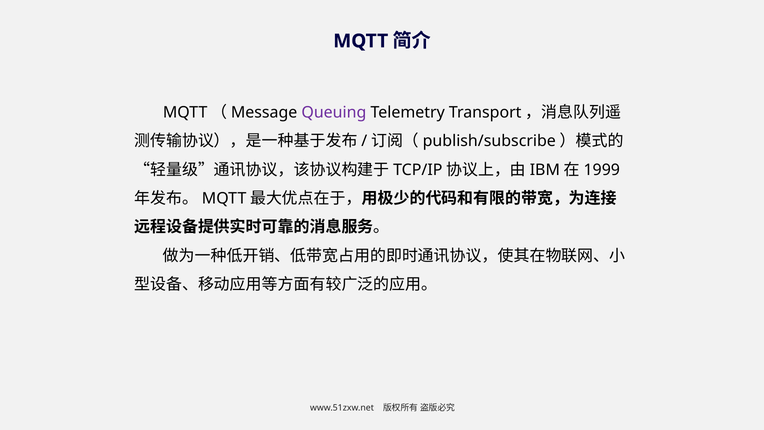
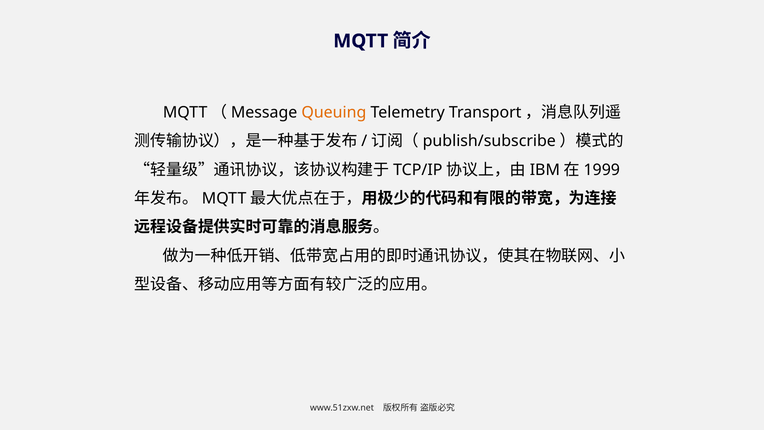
Queuing colour: purple -> orange (334, 113)
